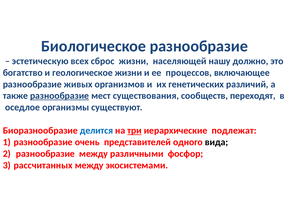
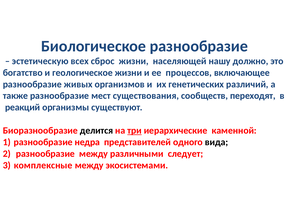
разнообразие underline: present -> none (60, 96)
оседлое: оседлое -> реакций (23, 107)
делится colour: blue -> black (96, 130)
подлежат: подлежат -> каменной (234, 130)
очень: очень -> недра (87, 142)
фосфор: фосфор -> следует (185, 153)
рассчитанных: рассчитанных -> комплексные (43, 165)
